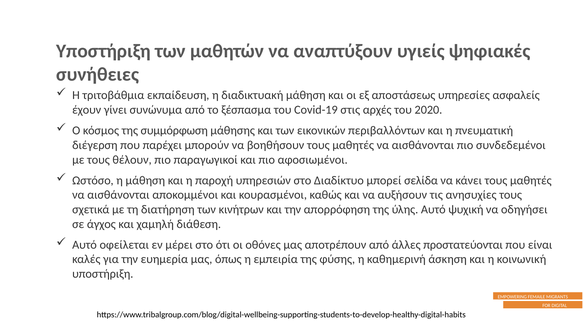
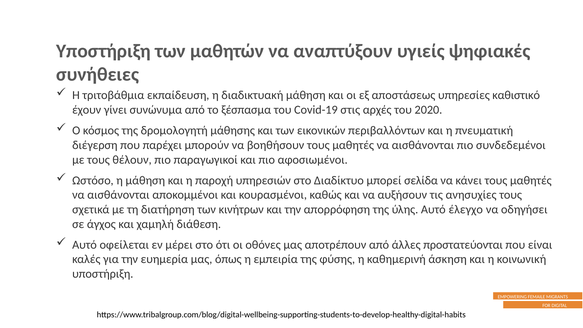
ασφαλείς: ασφαλείς -> καθιστικό (516, 95)
συμμόρφωση: συμμόρφωση -> δρομολογητή (174, 130)
ψυχική: ψυχική -> έλεγχο (466, 209)
